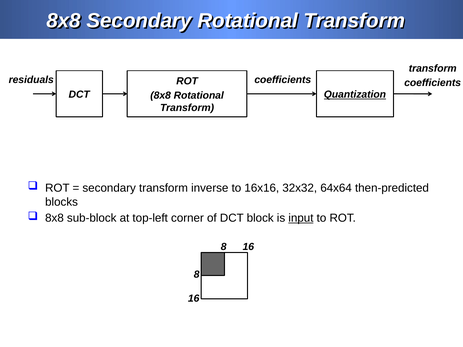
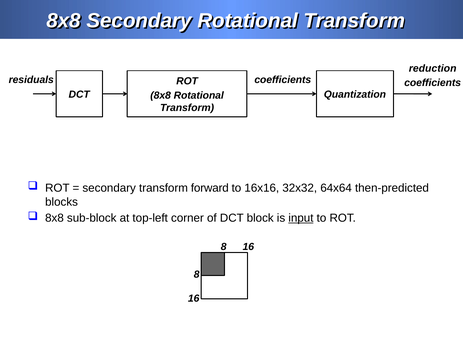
transform: transform -> reduction (433, 68)
Quantization underline: present -> none (355, 95)
inverse: inverse -> forward (210, 188)
